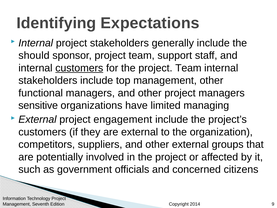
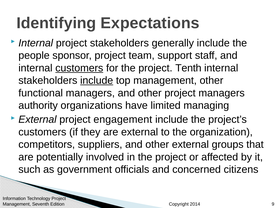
should: should -> people (34, 55)
the project Team: Team -> Tenth (188, 68)
include underline: none -> present (97, 80)
sensitive: sensitive -> authority (38, 105)
